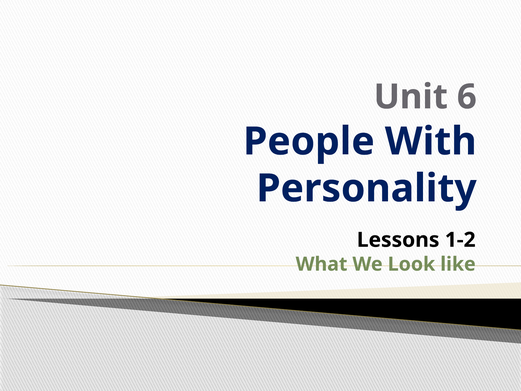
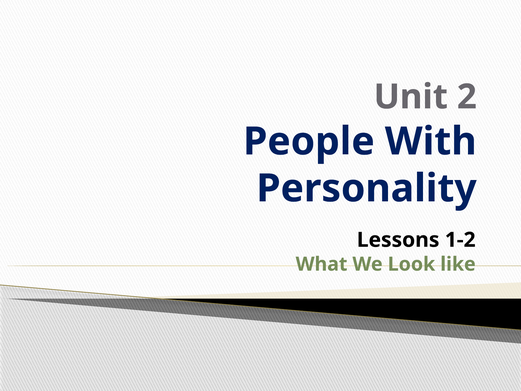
6: 6 -> 2 (467, 97)
